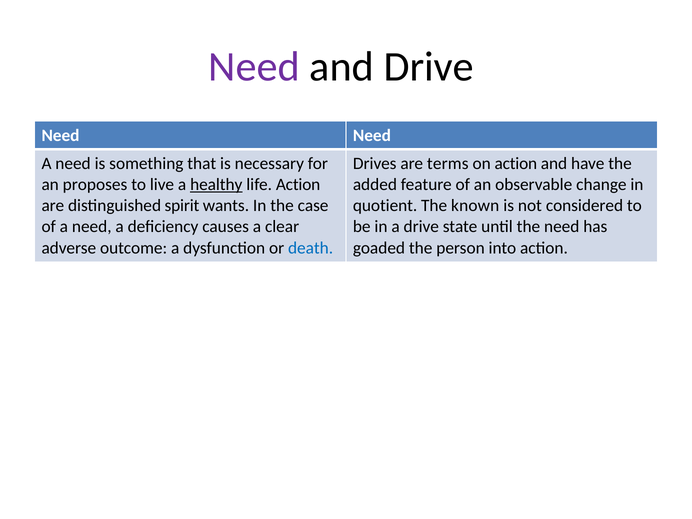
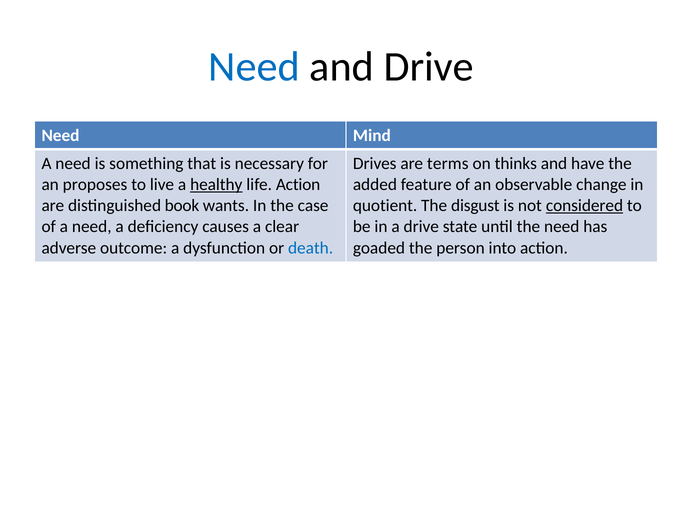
Need colour: purple -> blue (254, 67)
Need Need: Need -> Mind (372, 135)
on action: action -> thinks (516, 163)
spirit: spirit -> book (182, 206)
known: known -> disgust (475, 206)
considered underline: none -> present (584, 206)
